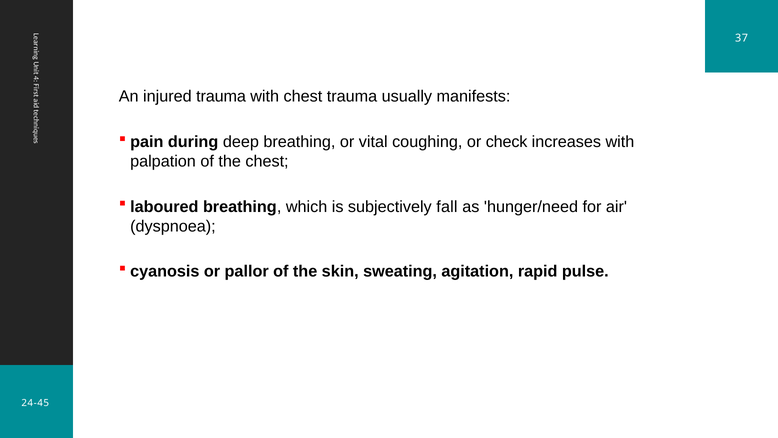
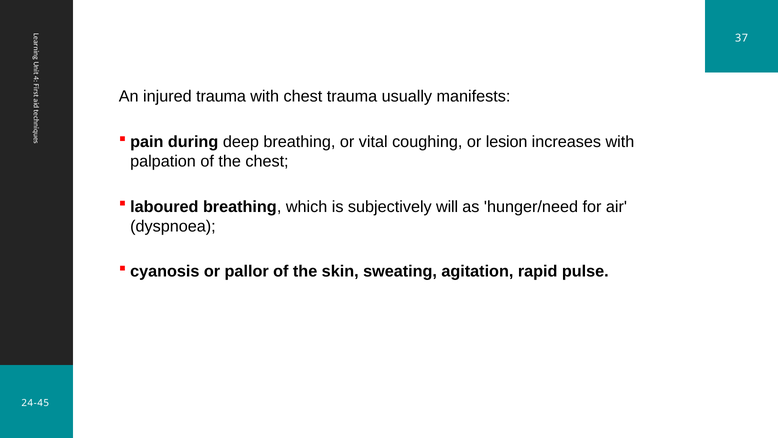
check: check -> lesion (507, 142)
fall: fall -> will (447, 207)
